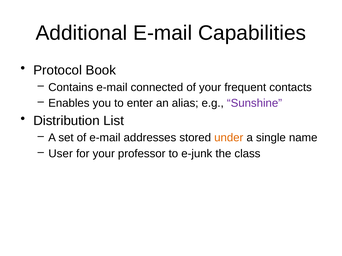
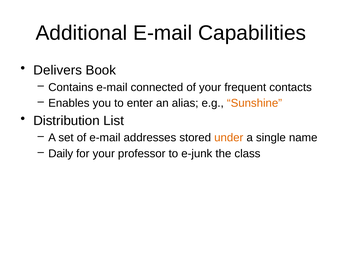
Protocol: Protocol -> Delivers (58, 70)
Sunshine colour: purple -> orange (254, 103)
User: User -> Daily (61, 154)
